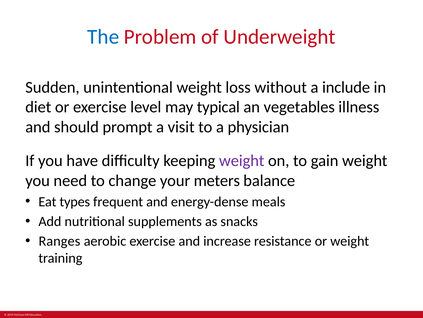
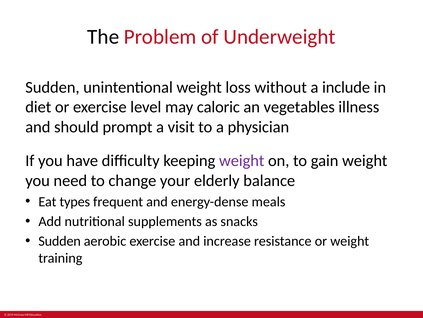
The colour: blue -> black (103, 37)
typical: typical -> caloric (218, 107)
meters: meters -> elderly (217, 180)
Ranges: Ranges -> Sudden (60, 241)
